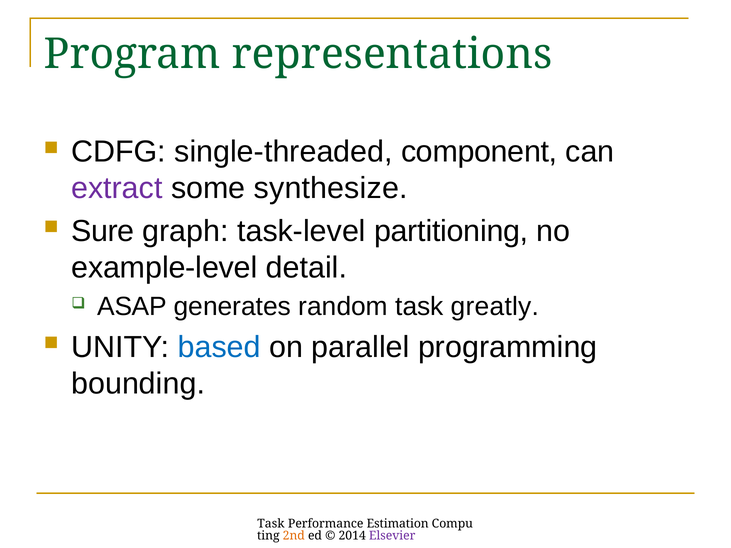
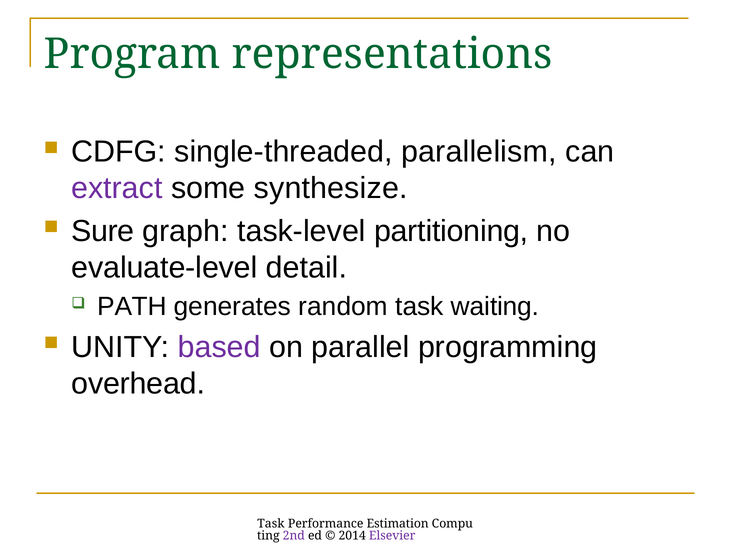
component: component -> parallelism (479, 152)
example-level: example-level -> evaluate-level (164, 268)
ASAP: ASAP -> PATH (132, 307)
greatly: greatly -> waiting (495, 307)
based colour: blue -> purple (219, 347)
bounding: bounding -> overhead (138, 384)
2nd colour: orange -> purple (294, 536)
